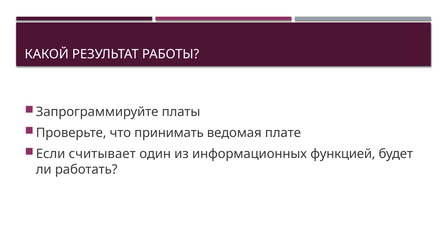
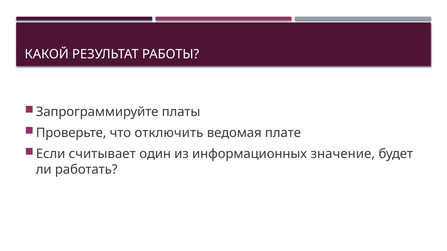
принимать: принимать -> отключить (169, 133)
функцией: функцией -> значение (343, 154)
